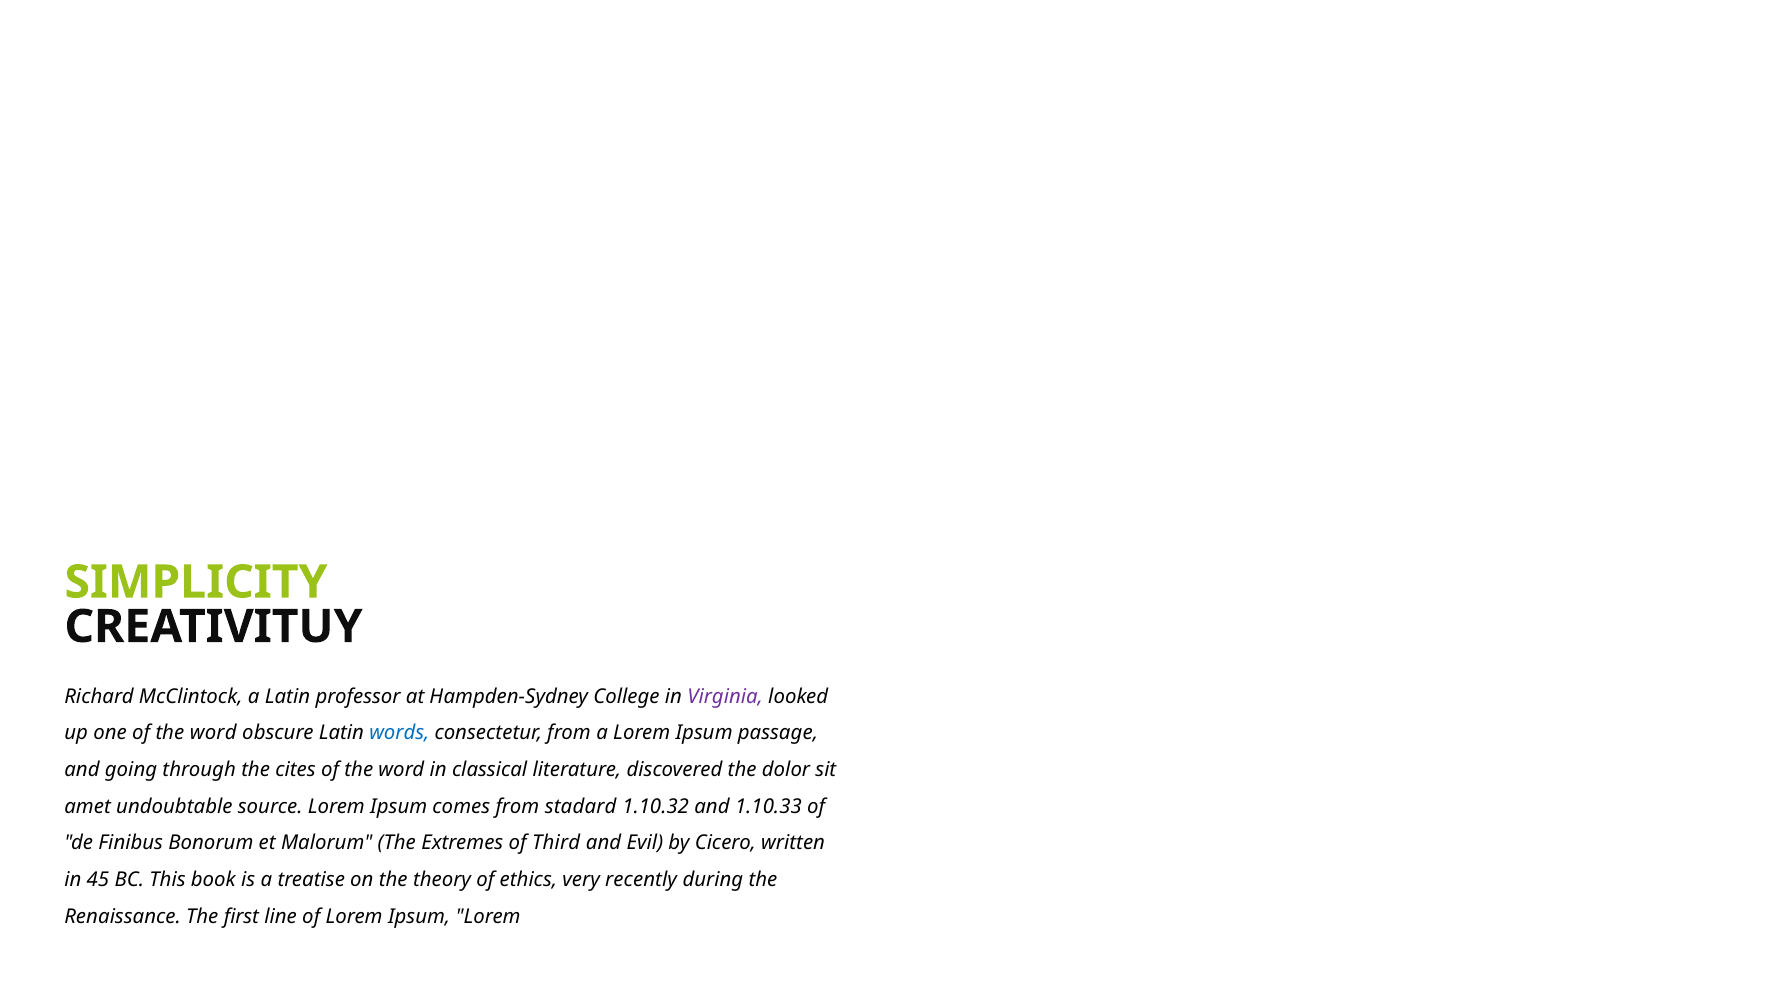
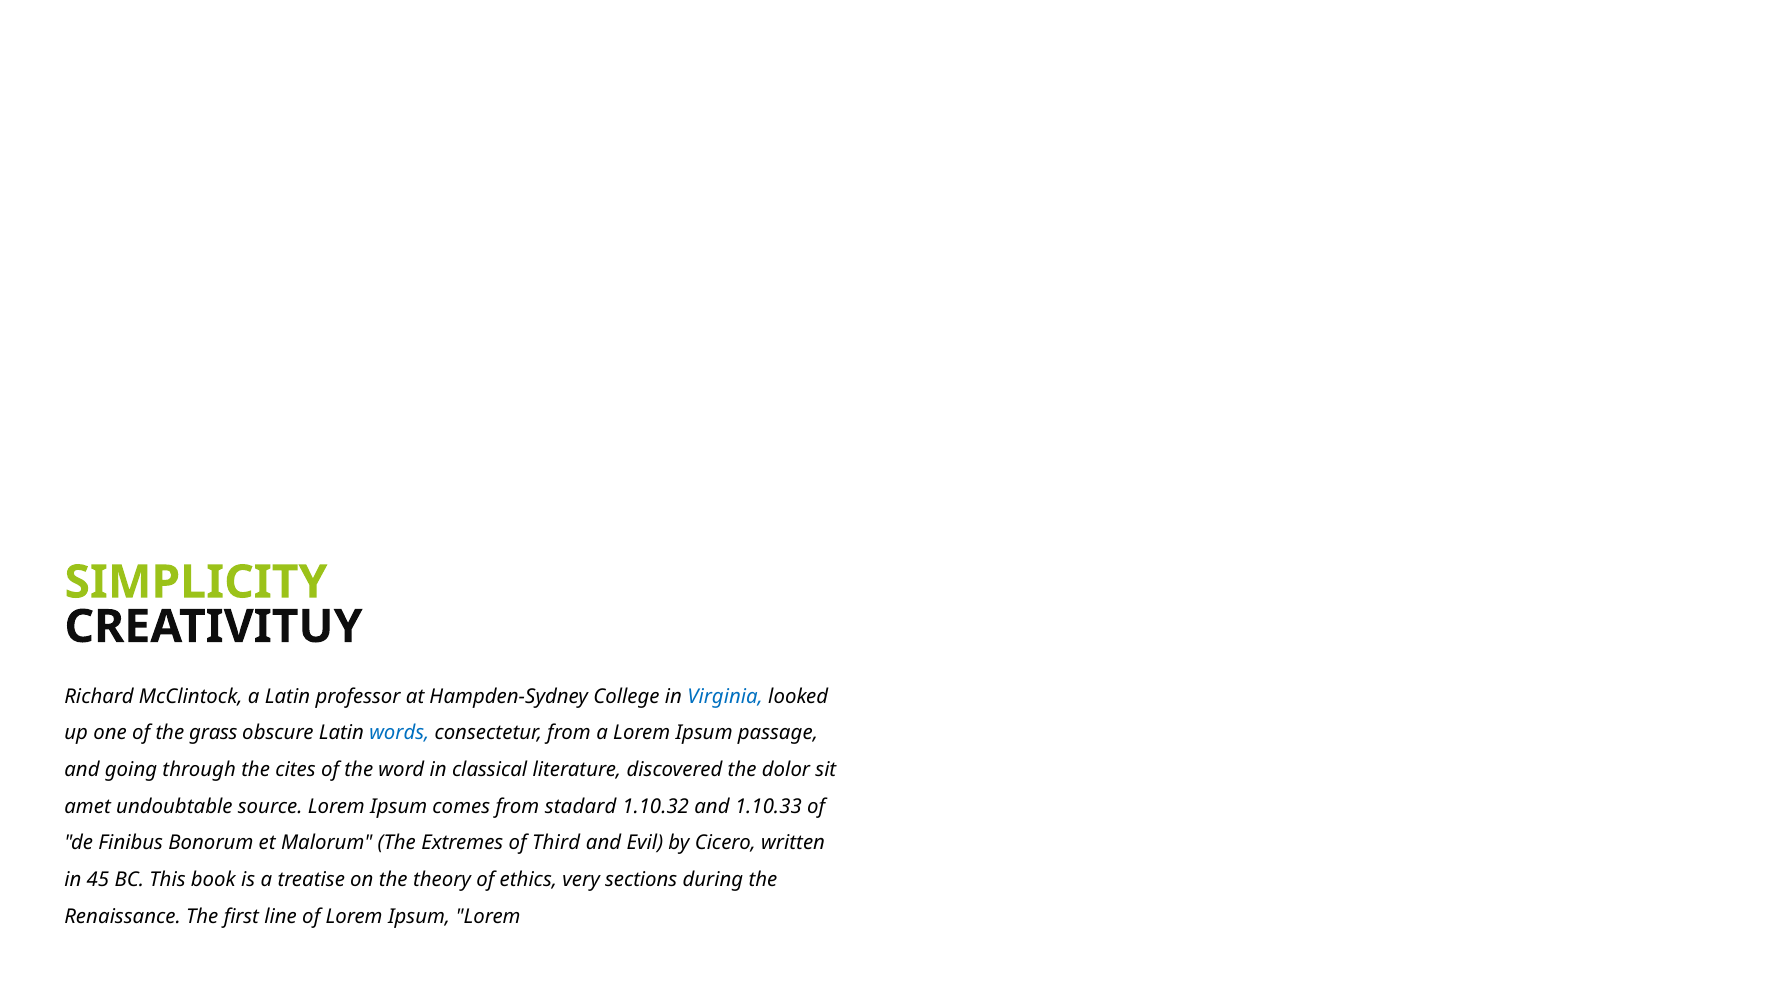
Virginia colour: purple -> blue (725, 696)
one of the word: word -> grass (213, 733)
recently: recently -> sections (641, 880)
